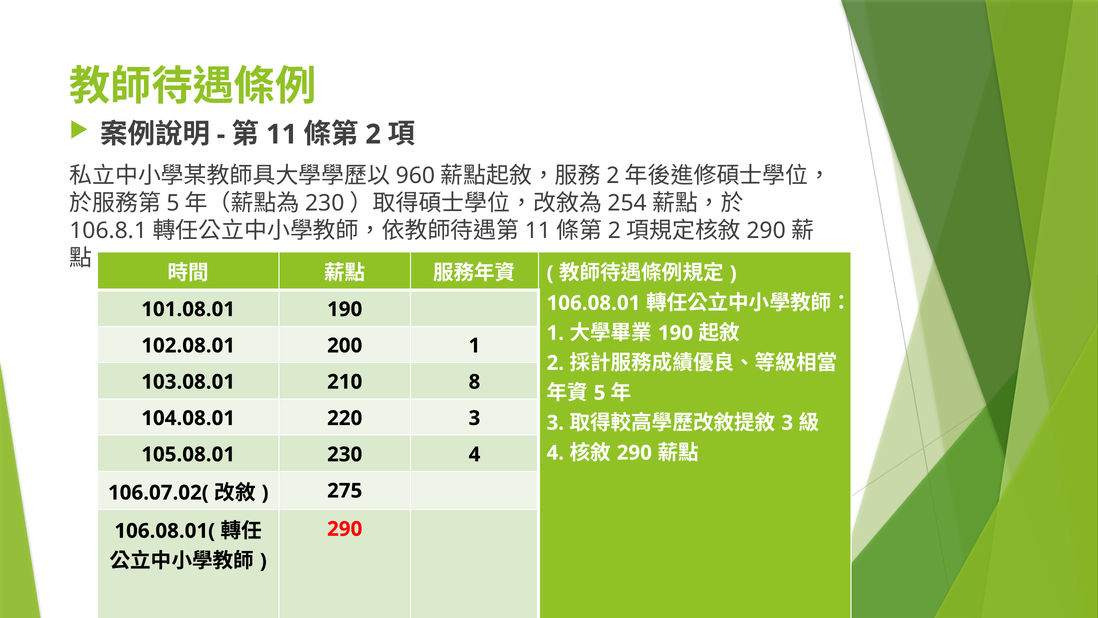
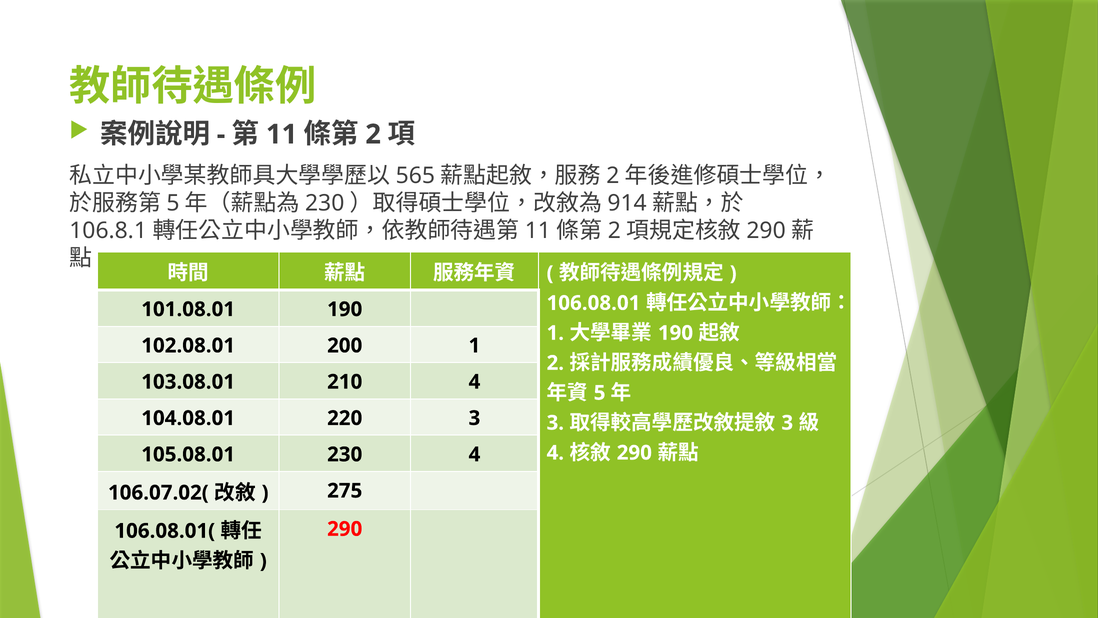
960: 960 -> 565 (415, 176)
254: 254 -> 914 (627, 203)
210 8: 8 -> 4 (474, 382)
